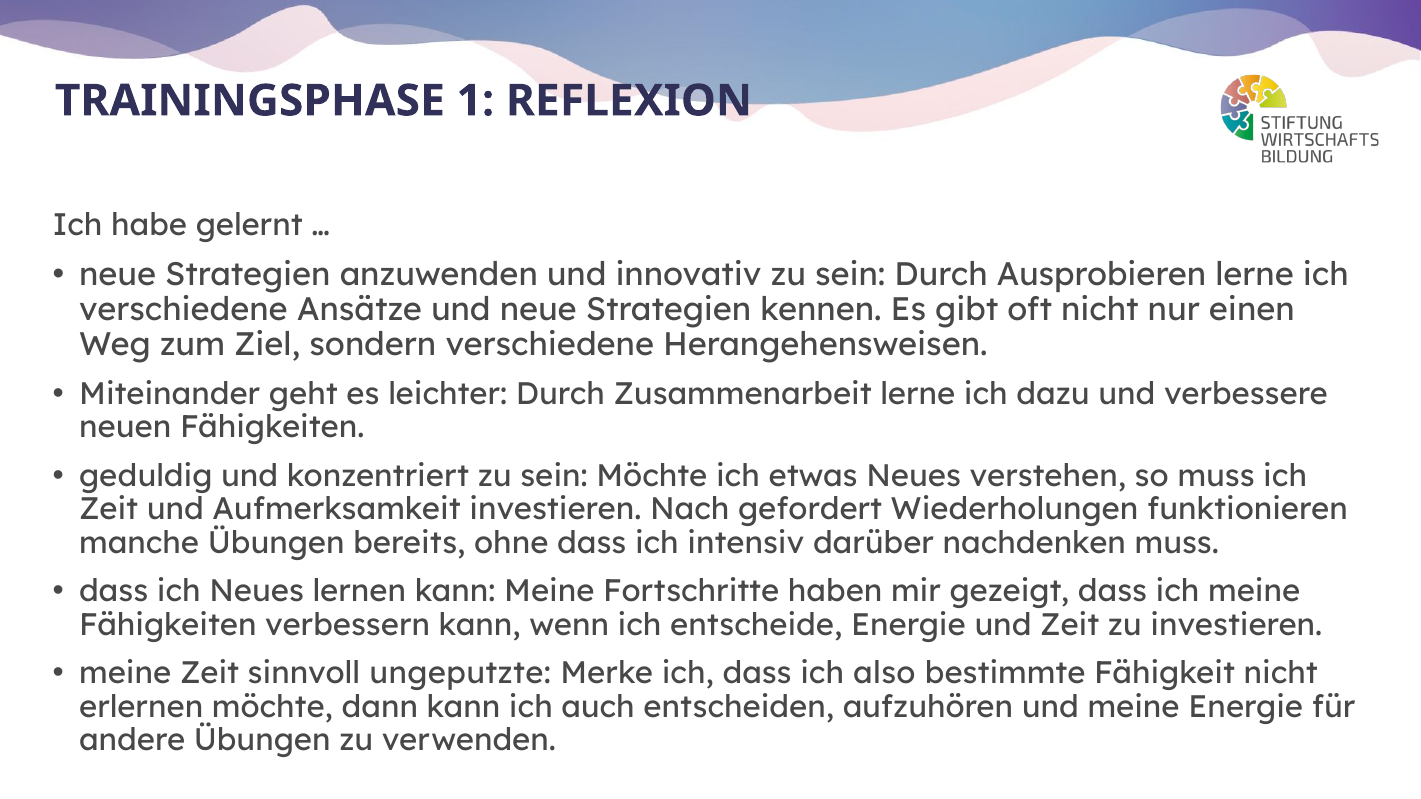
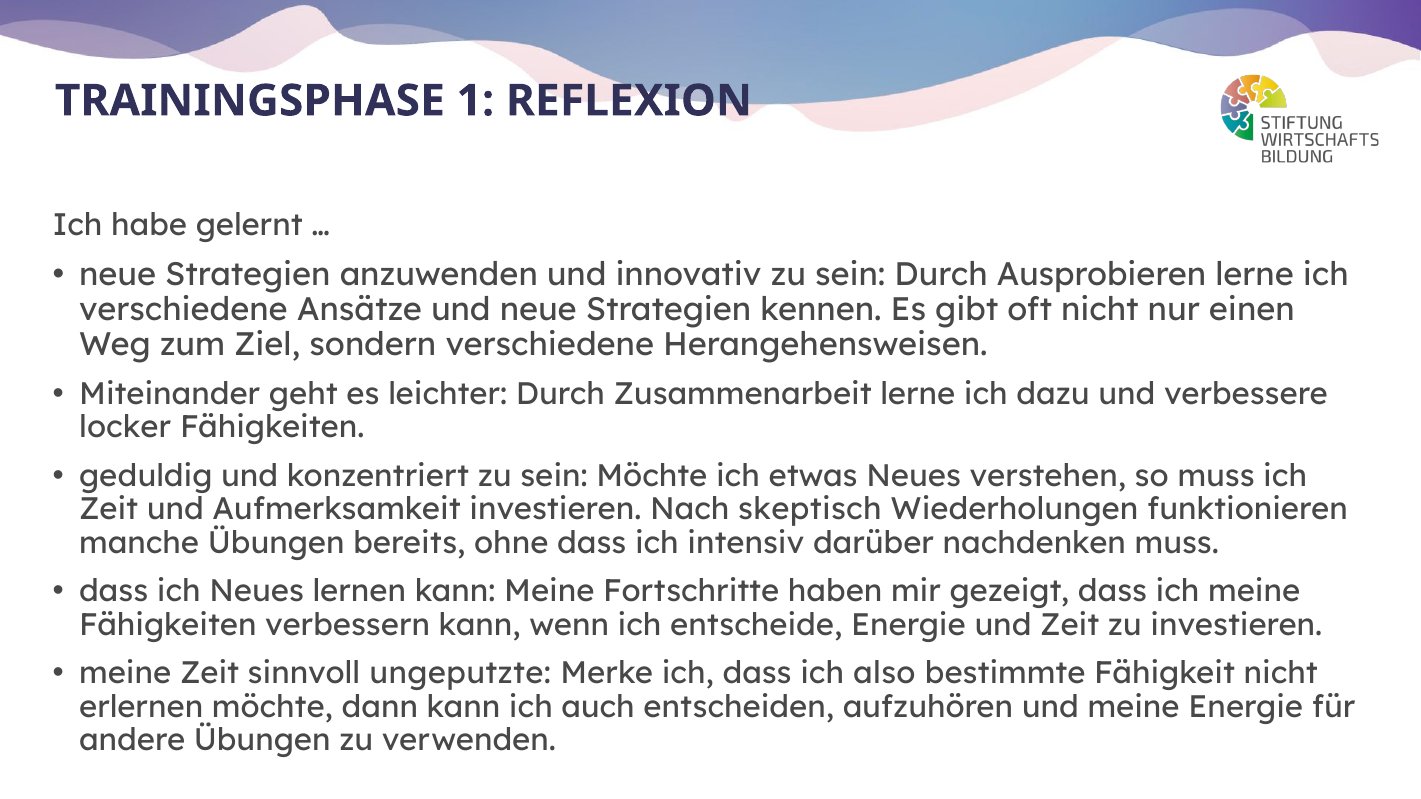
neuen: neuen -> locker (125, 428)
gefordert: gefordert -> skeptisch (810, 510)
